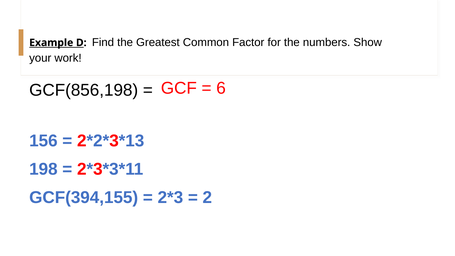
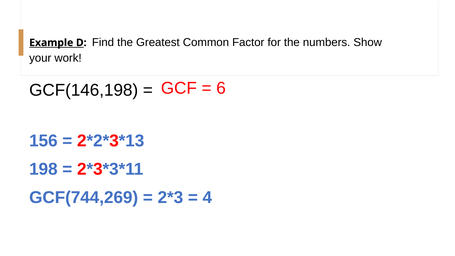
GCF(856,198: GCF(856,198 -> GCF(146,198 (84, 90)
GCF(394,155: GCF(394,155 -> GCF(744,269 (84, 198)
2: 2 -> 4 (207, 198)
